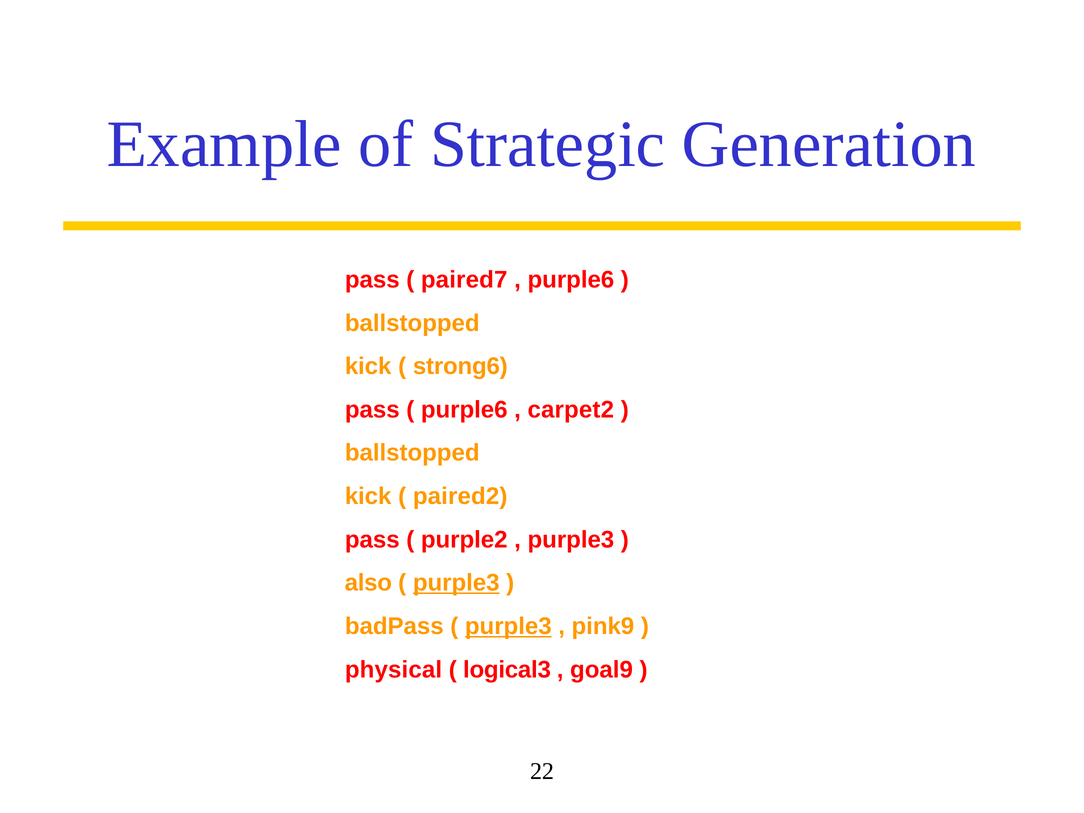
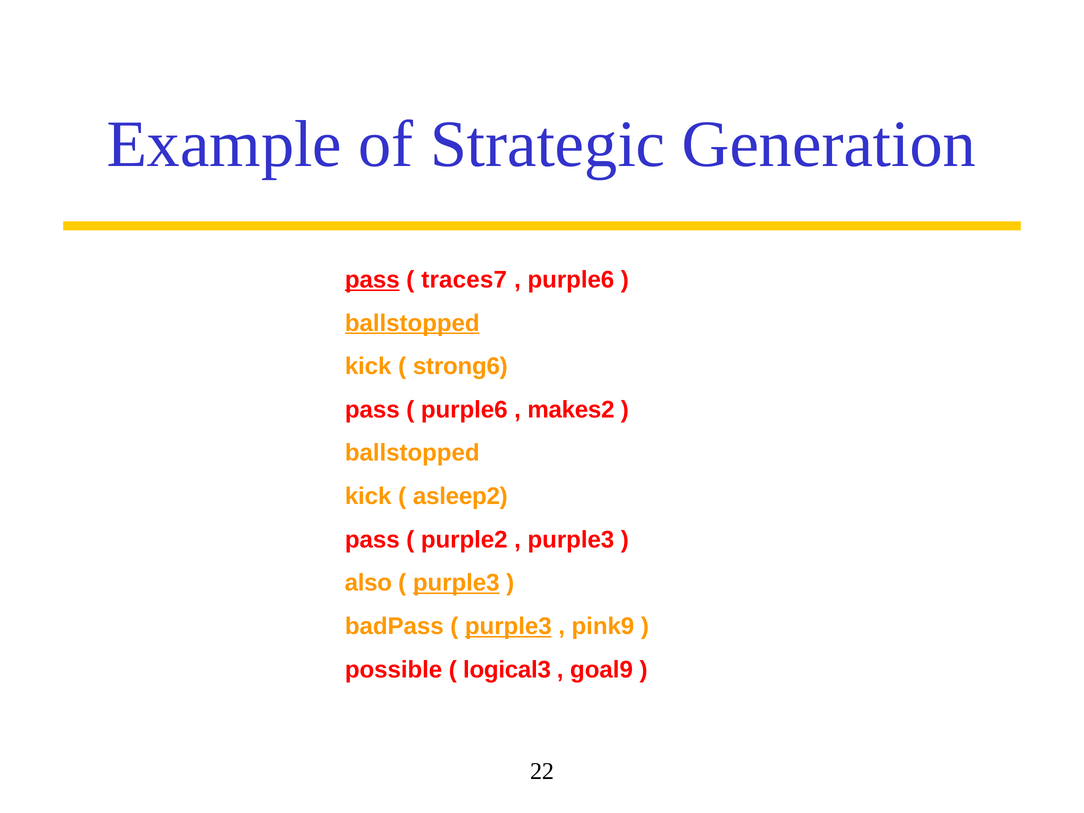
pass underline: none -> present (372, 280)
paired7: paired7 -> traces7 (464, 280)
ballstopped underline: none -> present (412, 323)
carpet2: carpet2 -> makes2 (571, 410)
paired2: paired2 -> asleep2 (460, 496)
physical: physical -> possible (394, 670)
